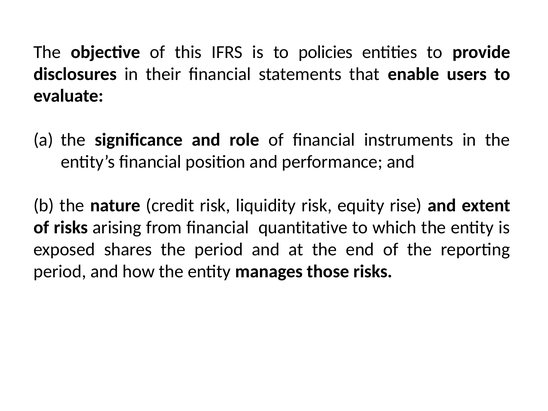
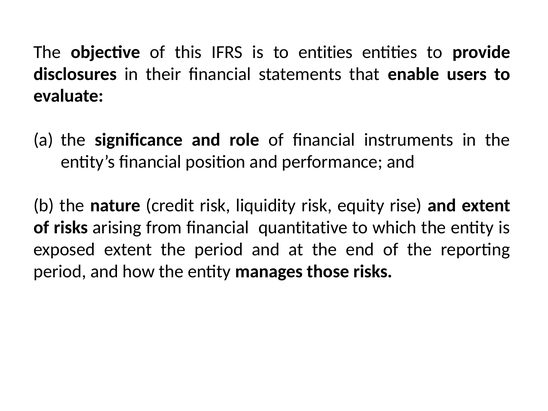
to policies: policies -> entities (326, 52)
exposed shares: shares -> extent (128, 249)
